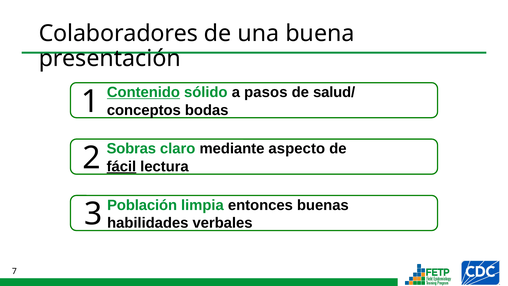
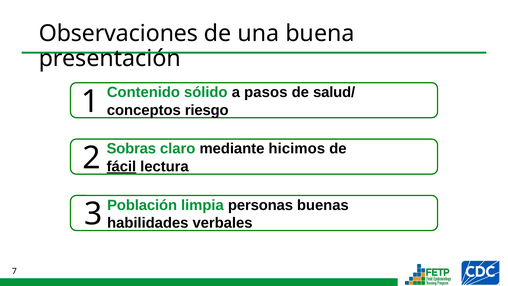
Colaboradores: Colaboradores -> Observaciones (118, 33)
Contenido underline: present -> none (143, 92)
bodas: bodas -> riesgo (207, 110)
aspecto: aspecto -> hicimos (297, 149)
entonces: entonces -> personas (260, 205)
